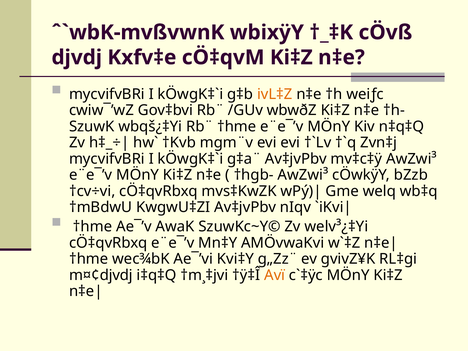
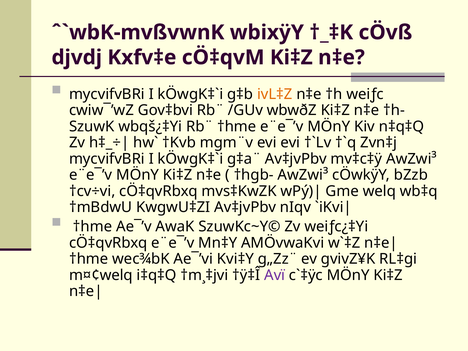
welv³¿‡Yi: welv³¿‡Yi -> weiƒc¿‡Yi (336, 227)
m¤¢djvdj: m¤¢djvdj -> m¤¢welq (101, 275)
Avï colour: orange -> purple (275, 275)
